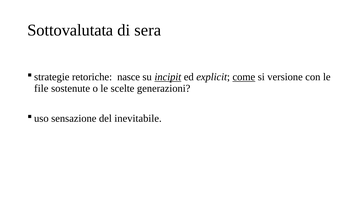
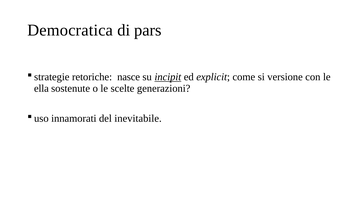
Sottovalutata: Sottovalutata -> Democratica (70, 30)
sera: sera -> pars (148, 30)
come underline: present -> none (244, 77)
file: file -> ella (41, 88)
sensazione: sensazione -> innamorati (74, 118)
